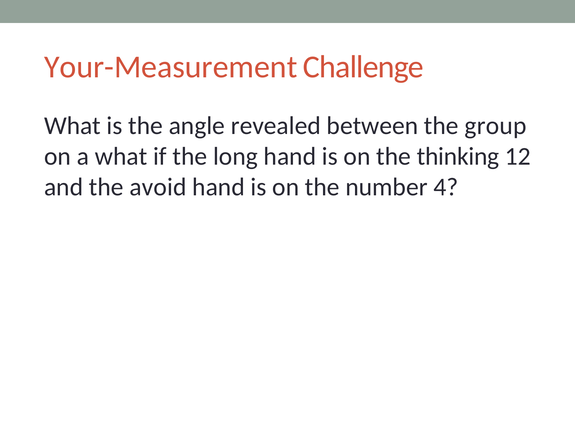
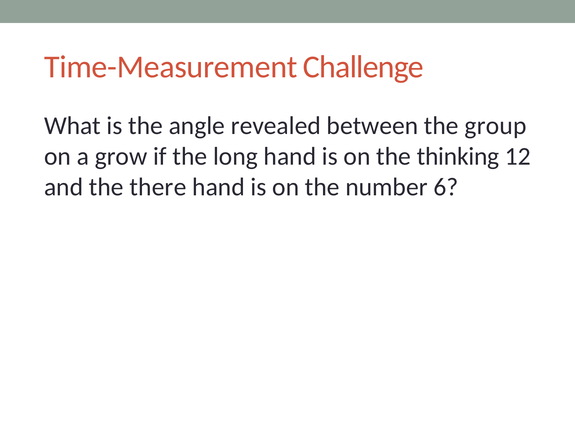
Your-Measurement: Your-Measurement -> Time-Measurement (171, 67)
a what: what -> grow (121, 156)
avoid: avoid -> there (158, 187)
4: 4 -> 6 (446, 187)
